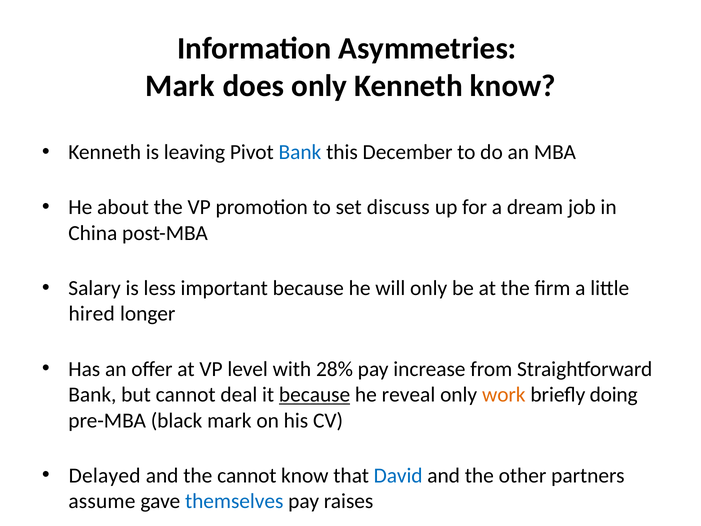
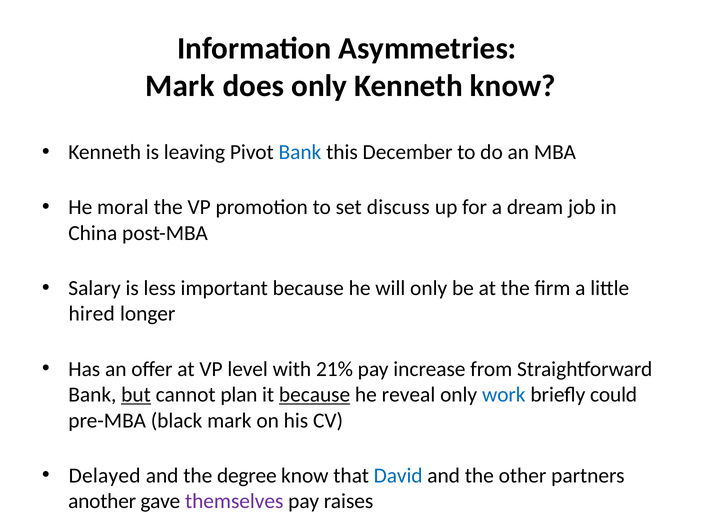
about: about -> moral (123, 207)
28%: 28% -> 21% (334, 369)
but underline: none -> present (136, 395)
deal: deal -> plan (239, 395)
work colour: orange -> blue (504, 395)
doing: doing -> could (614, 395)
the cannot: cannot -> degree (247, 475)
assume: assume -> another (102, 501)
themselves colour: blue -> purple (234, 501)
